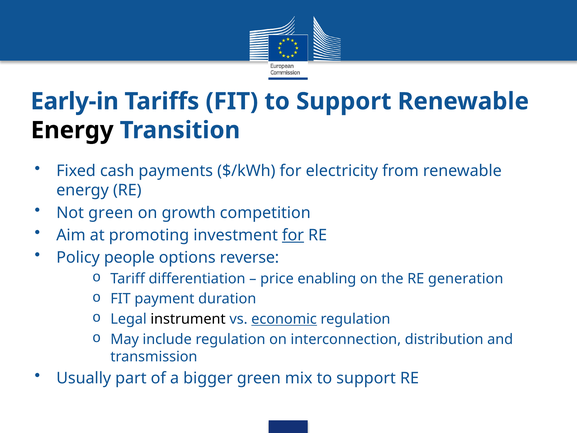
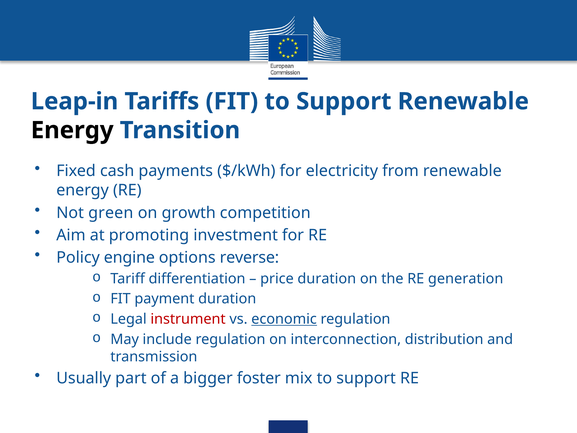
Early-in: Early-in -> Leap-in (74, 101)
for underline: present -> none (293, 235)
people: people -> engine (129, 257)
price enabling: enabling -> duration (327, 279)
instrument colour: black -> red (188, 319)
bigger green: green -> foster (259, 378)
